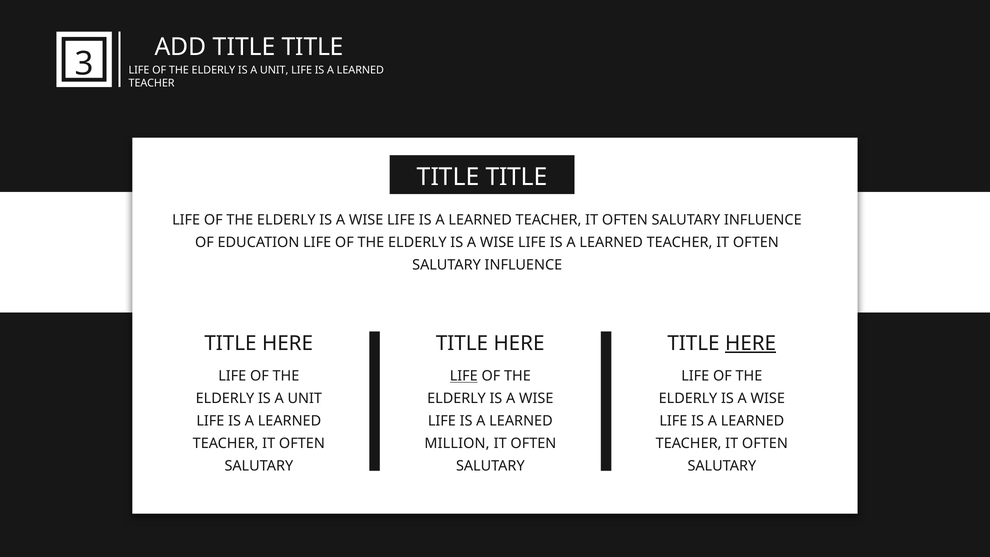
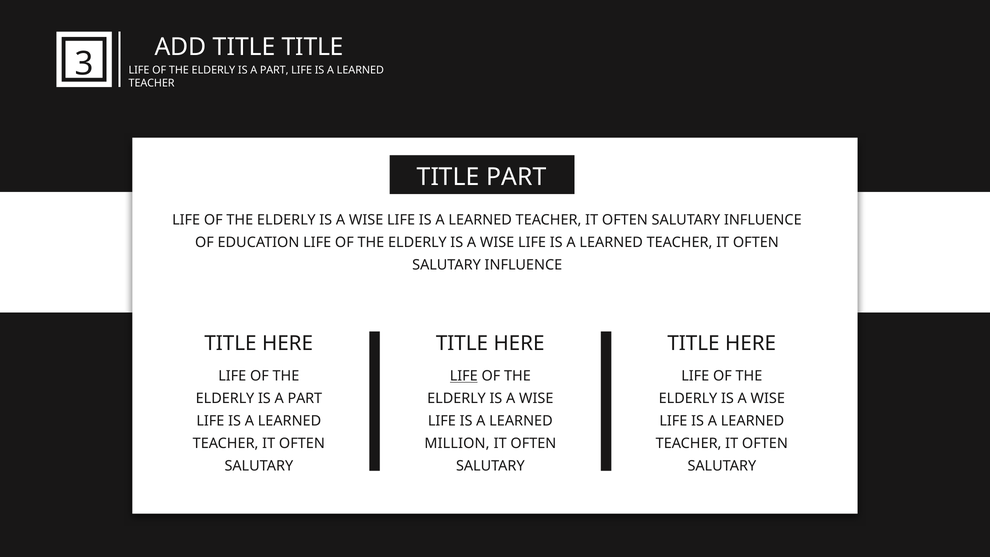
UNIT: UNIT -> PART (274, 70)
TITLE: TITLE -> PART (516, 177)
HERE underline: present -> none (751, 343)
UNIT: UNIT -> PART (305, 398)
